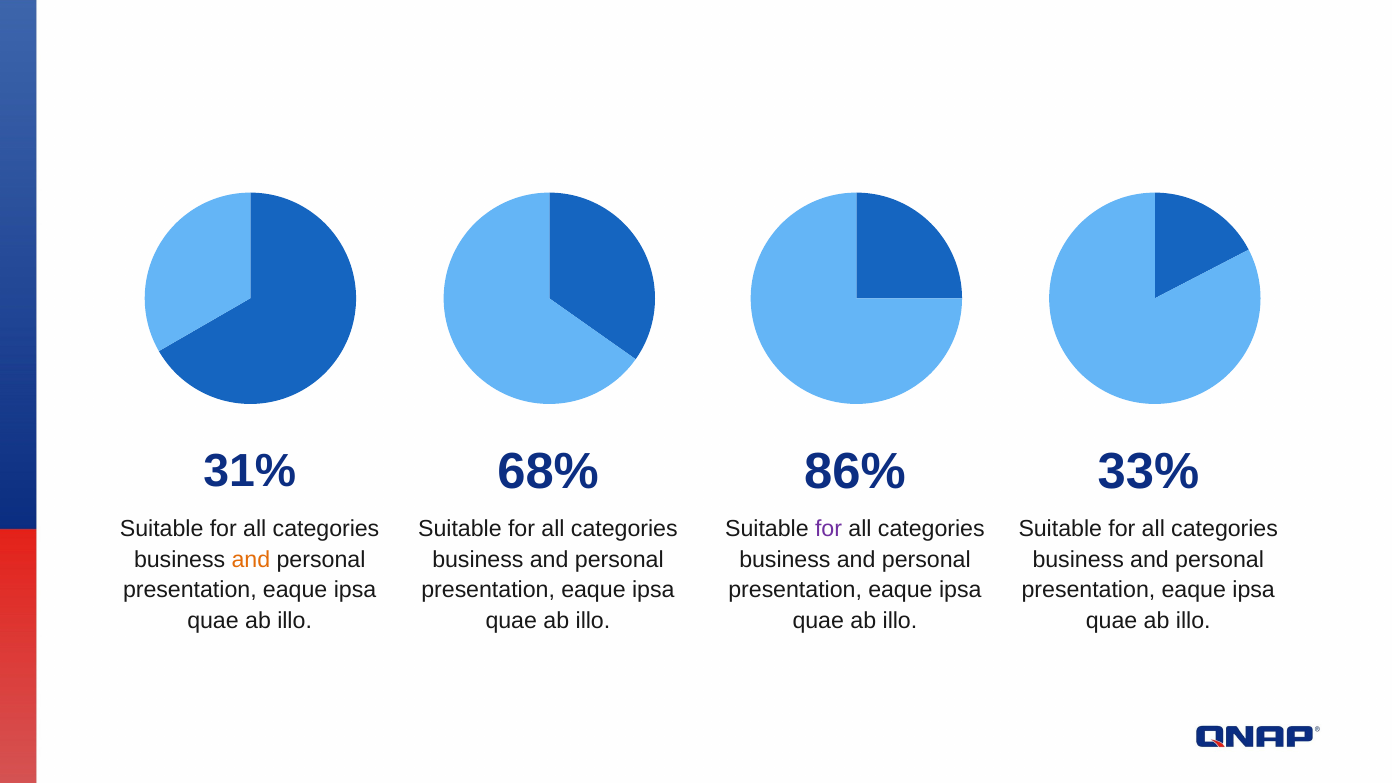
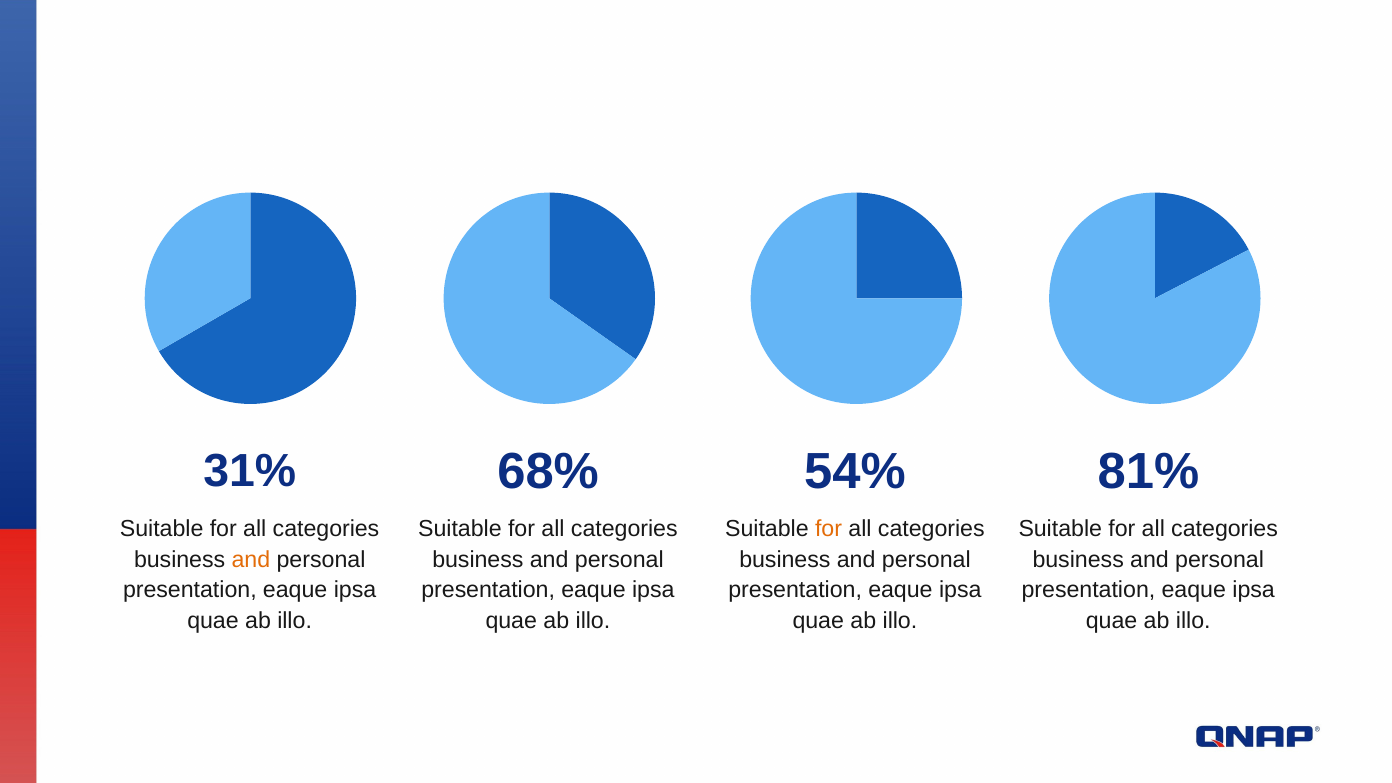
33%: 33% -> 81% (1148, 472)
86%: 86% -> 54% (855, 472)
for colour: purple -> orange (829, 529)
